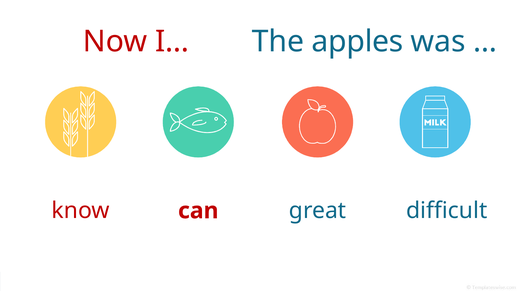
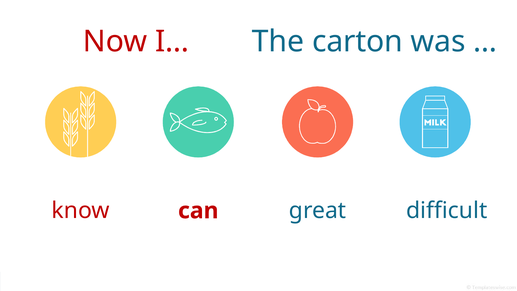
apples: apples -> carton (357, 41)
